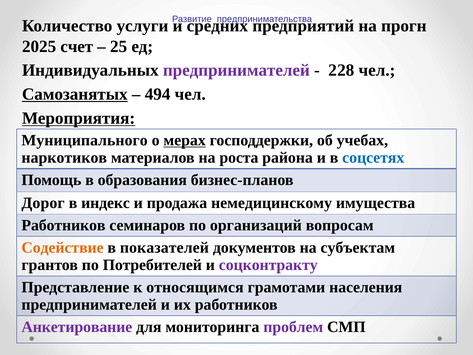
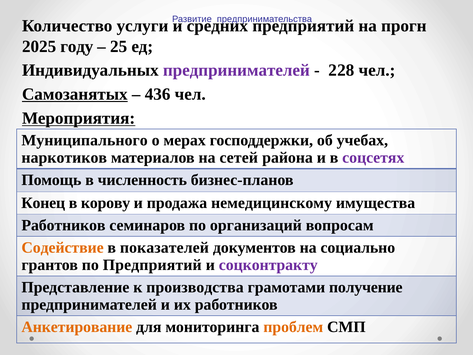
счет: счет -> году (77, 46)
494: 494 -> 436 (158, 94)
мерах underline: present -> none (185, 140)
роста: роста -> сетей (239, 158)
соцсетях colour: blue -> purple (373, 158)
образования: образования -> численность (142, 180)
Дорог: Дорог -> Конец (43, 203)
индекс: индекс -> корову (106, 203)
субъектам: субъектам -> социально (358, 247)
по Потребителей: Потребителей -> Предприятий (152, 265)
относящимся: относящимся -> производства (195, 287)
населения: населения -> получение (366, 287)
Анкетирование colour: purple -> orange (77, 327)
проблем colour: purple -> orange (293, 327)
